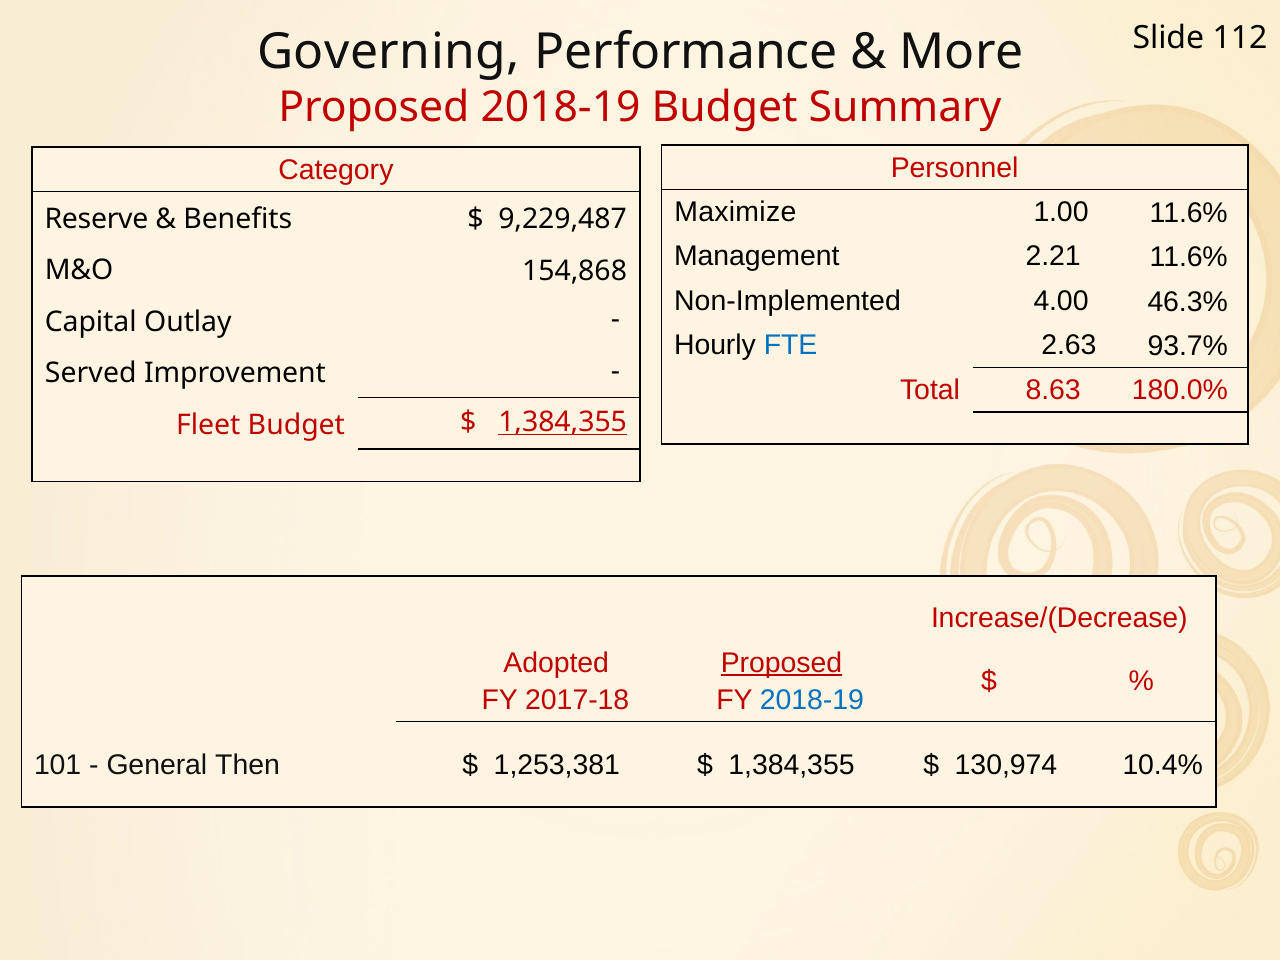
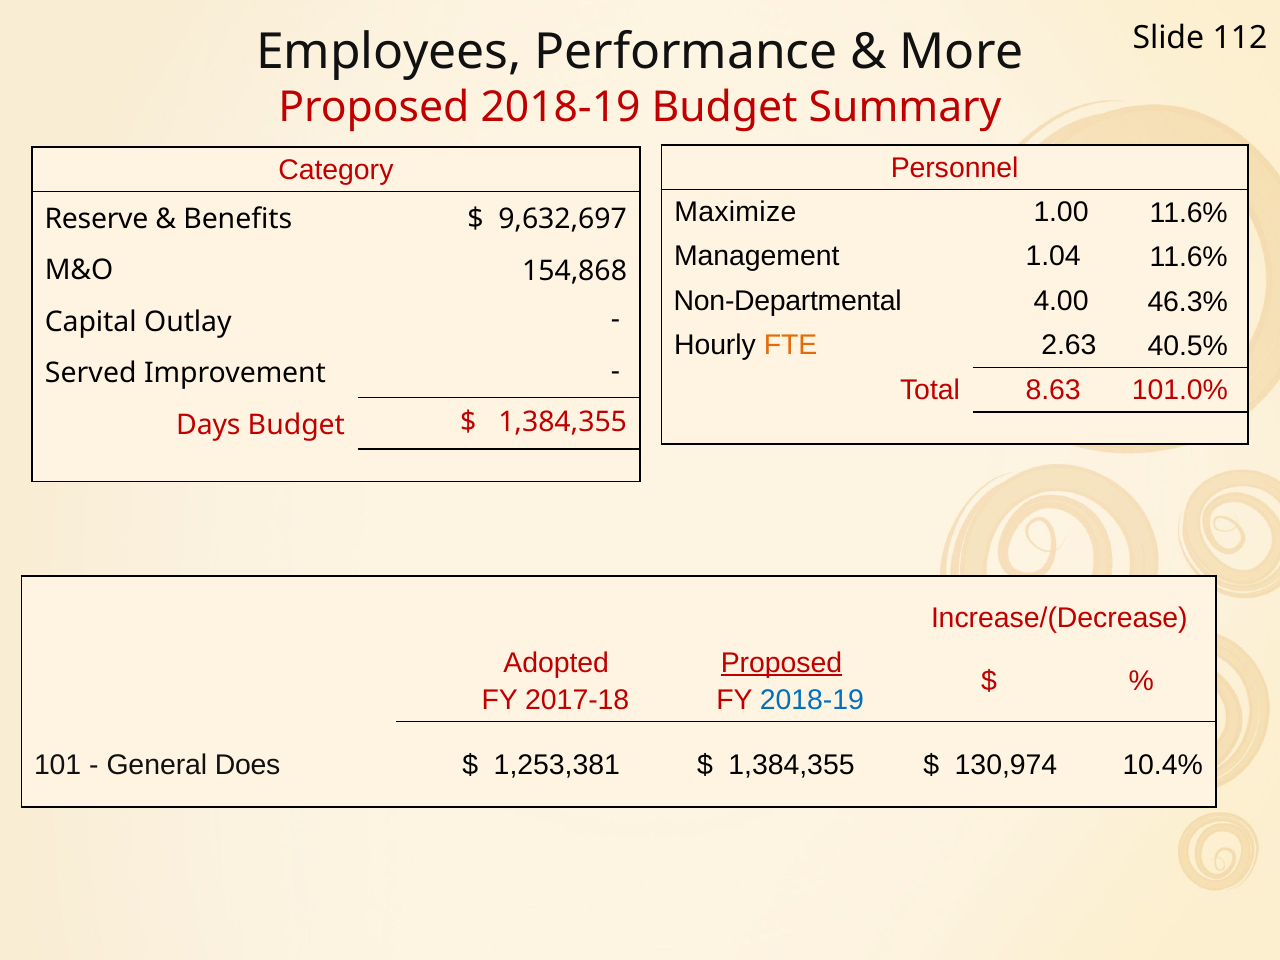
Governing: Governing -> Employees (389, 53)
9,229,487: 9,229,487 -> 9,632,697 (563, 220)
2.21: 2.21 -> 1.04 (1053, 257)
Non-Implemented: Non-Implemented -> Non-Departmental (788, 301)
FTE colour: blue -> orange (791, 345)
93.7%: 93.7% -> 40.5% (1188, 346)
180.0%: 180.0% -> 101.0% (1180, 391)
Fleet: Fleet -> Days (208, 425)
1,384,355 underline: present -> none (563, 422)
Then: Then -> Does (248, 765)
